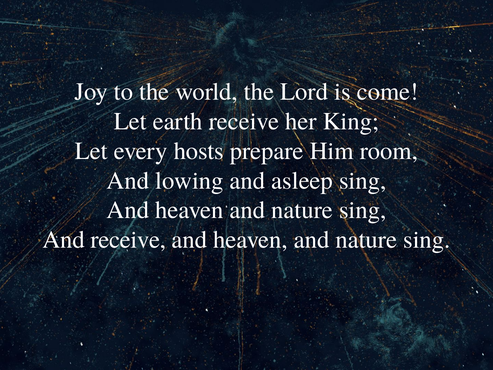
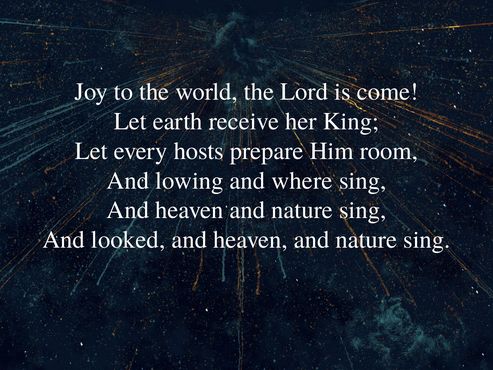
asleep: asleep -> where (302, 180)
And receive: receive -> looked (128, 240)
